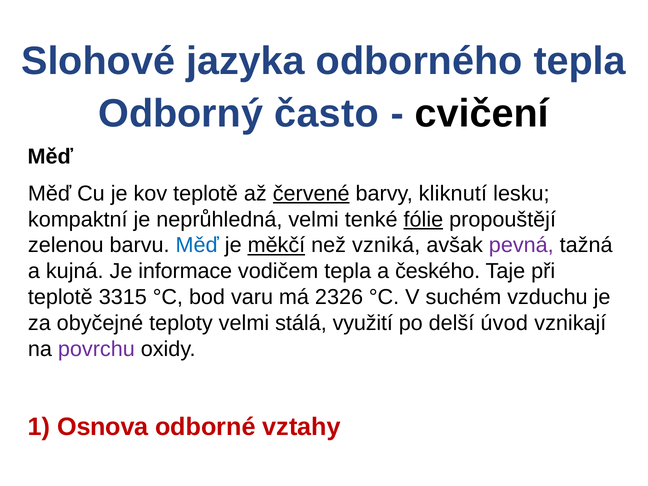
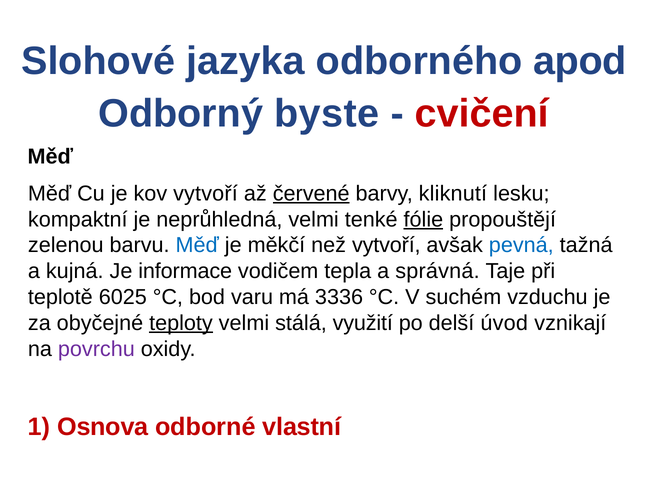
odborného tepla: tepla -> apod (580, 61)
často: často -> byste (327, 114)
cvičení colour: black -> red (482, 114)
kov teplotě: teplotě -> vytvoří (205, 193)
měkčí underline: present -> none (276, 245)
než vzniká: vzniká -> vytvoří (386, 245)
pevná colour: purple -> blue (521, 245)
českého: českého -> správná (437, 271)
3315: 3315 -> 6025 (123, 297)
2326: 2326 -> 3336 (339, 297)
teploty underline: none -> present (181, 323)
vztahy: vztahy -> vlastní (302, 427)
